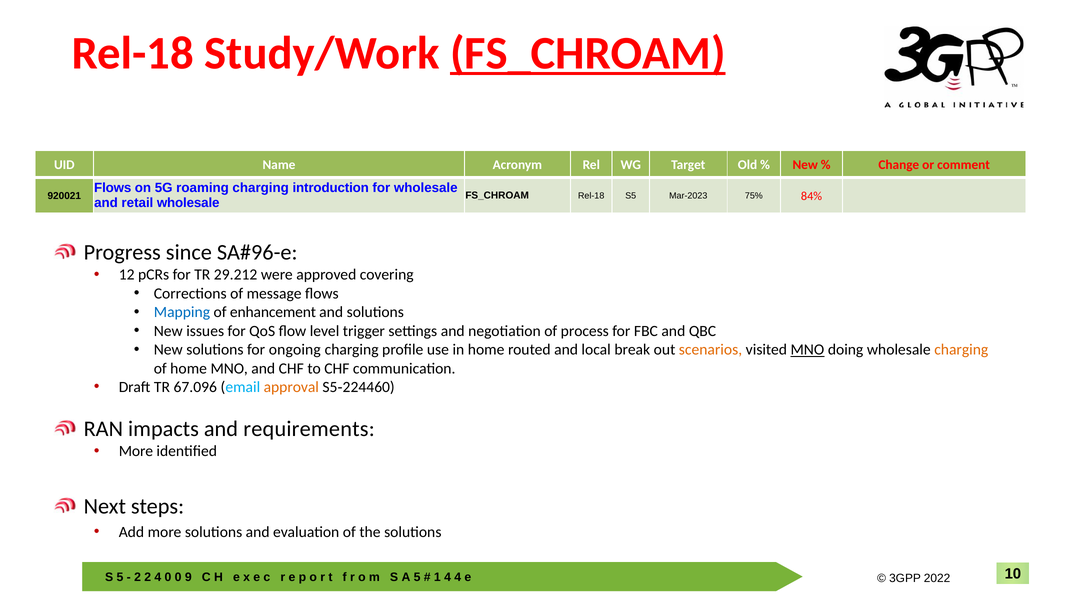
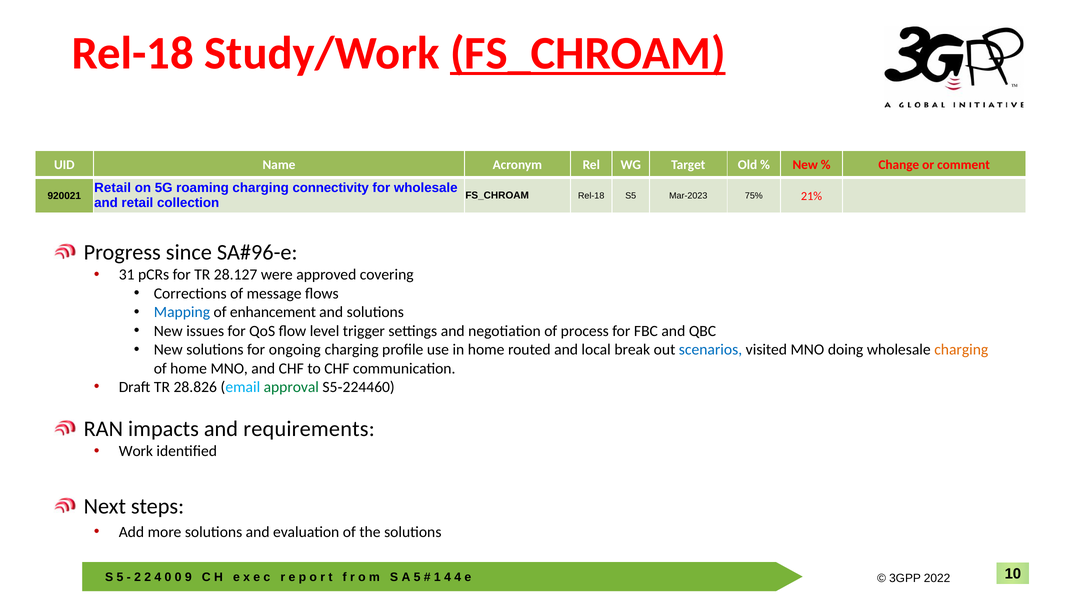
Flows: Flows -> Retail (113, 188)
introduction: introduction -> connectivity (331, 188)
84%: 84% -> 21% (812, 196)
retail wholesale: wholesale -> collection (188, 203)
12: 12 -> 31 (127, 275)
29.212: 29.212 -> 28.127 (236, 275)
scenarios colour: orange -> blue (710, 350)
MNO underline: present -> none (807, 350)
67.096: 67.096 -> 28.826 (195, 387)
approval colour: orange -> green (291, 387)
More: More -> Work (136, 451)
